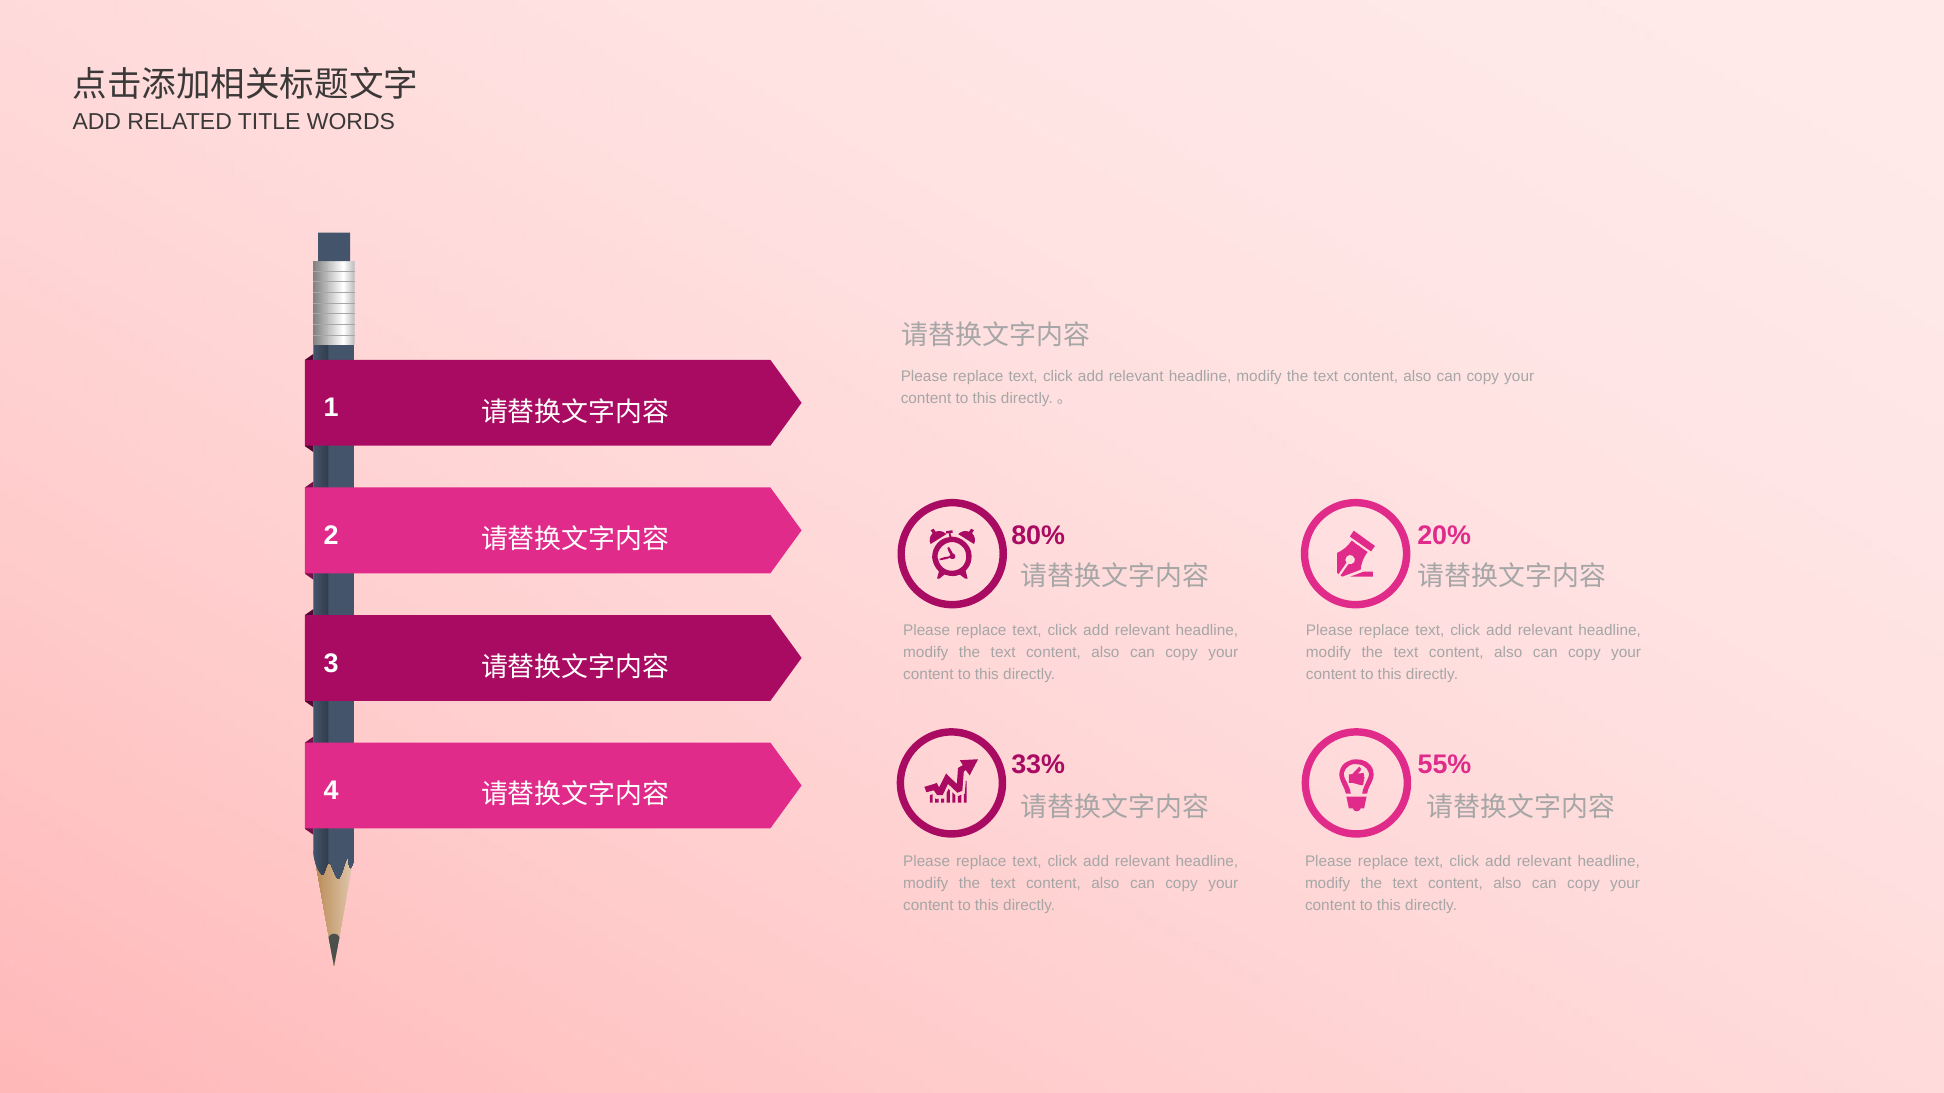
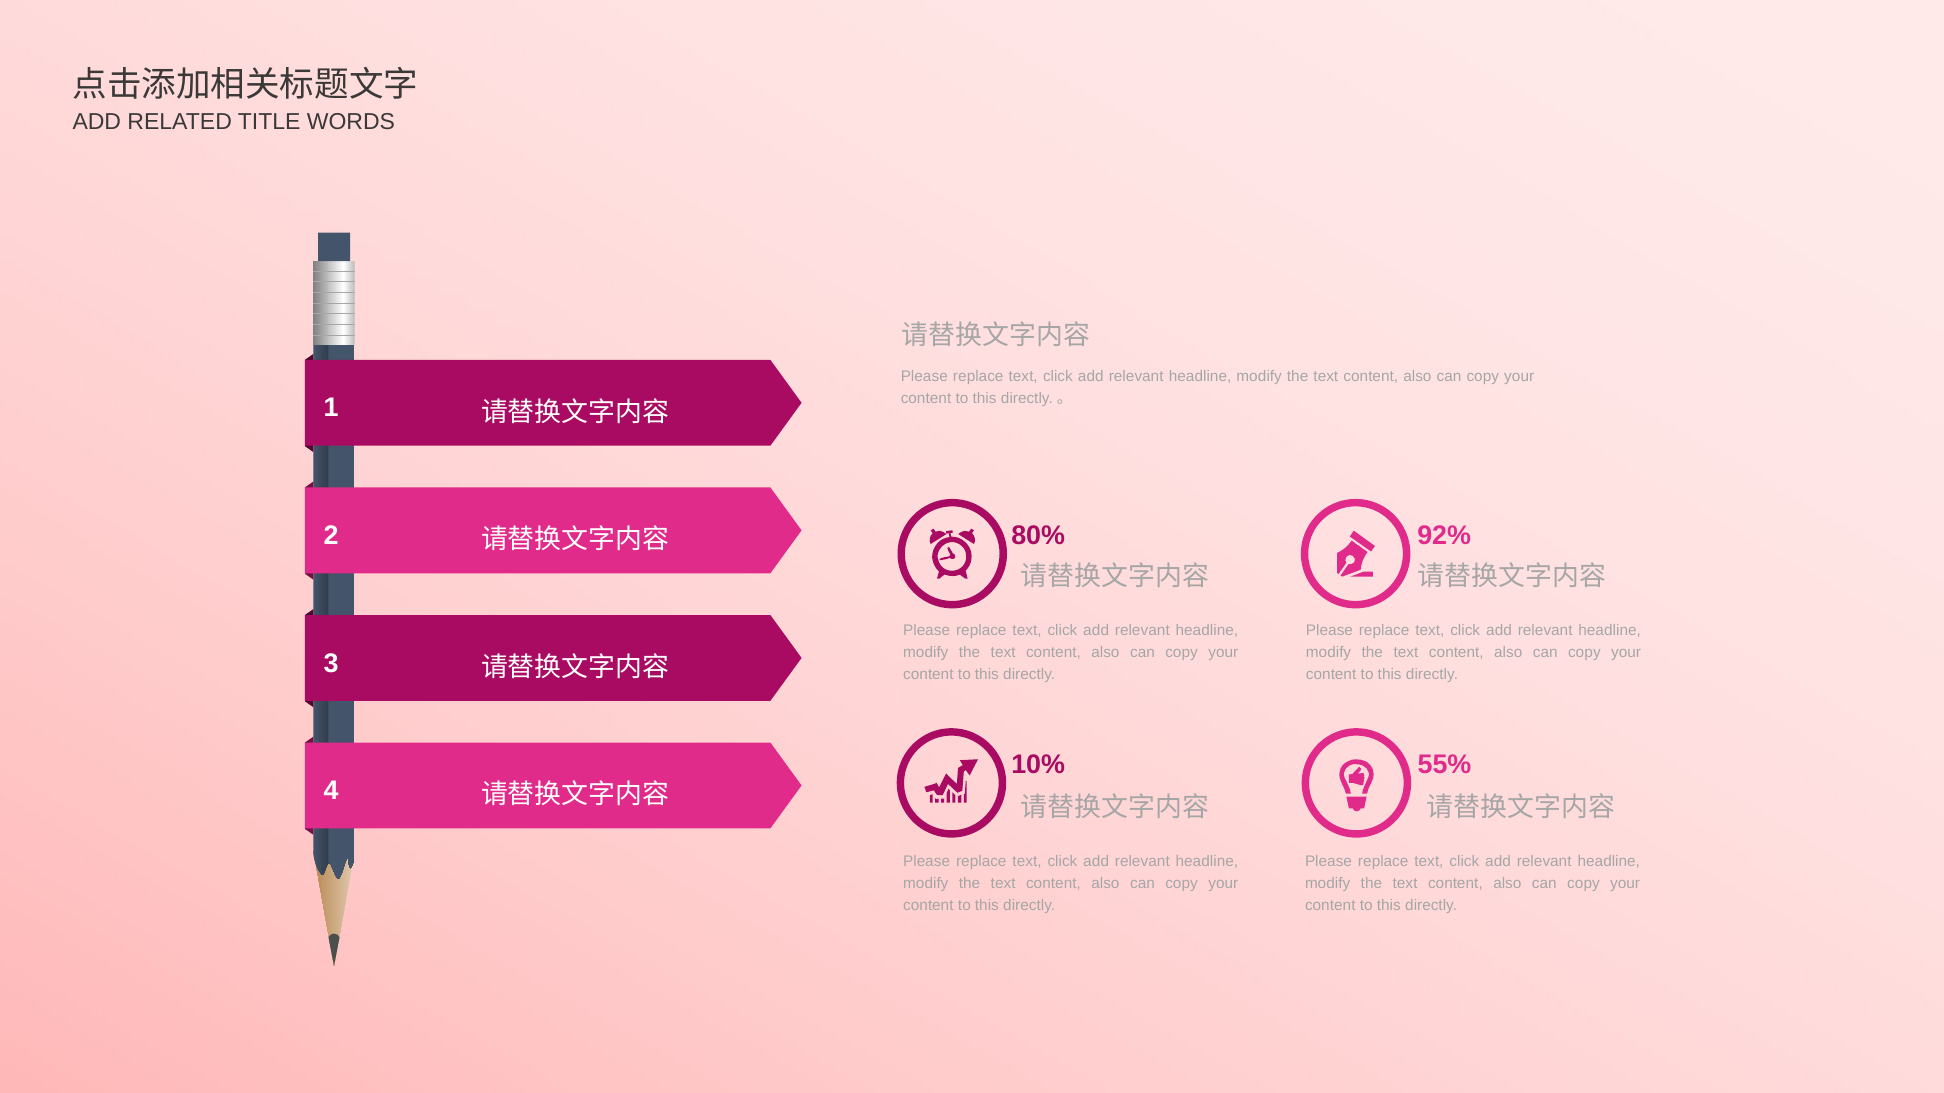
20%: 20% -> 92% (1444, 536)
33%: 33% -> 10% (1038, 764)
